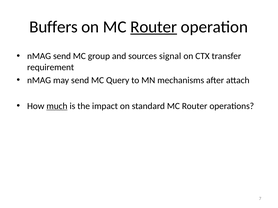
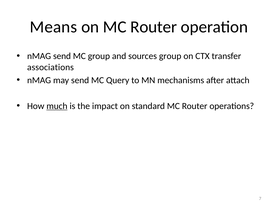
Buffers: Buffers -> Means (53, 27)
Router underline: present -> none (154, 27)
sources signal: signal -> group (170, 56)
requirement: requirement -> associations (50, 67)
